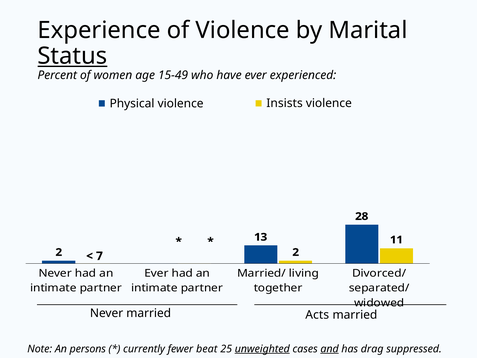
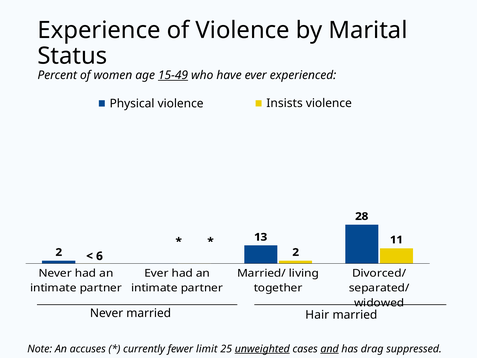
Status underline: present -> none (72, 56)
15-49 underline: none -> present (173, 75)
7: 7 -> 6 (99, 256)
Acts: Acts -> Hair (317, 315)
persons: persons -> accuses (88, 349)
beat: beat -> limit (207, 349)
